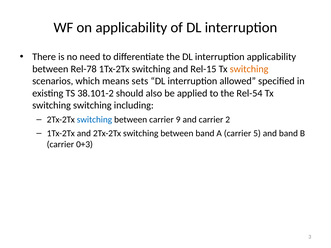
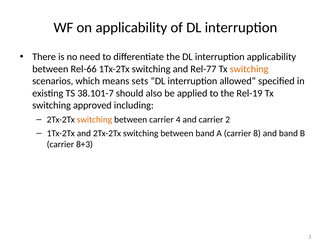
Rel-78: Rel-78 -> Rel-66 (84, 69)
Rel-15: Rel-15 -> Rel-77 (203, 69)
38.101-2: 38.101-2 -> 38.101-7 (96, 93)
Rel-54: Rel-54 -> Rel-19 (249, 93)
switching switching: switching -> approved (92, 105)
switching colour: blue -> orange (94, 120)
9: 9 -> 4 (178, 120)
5: 5 -> 8 (257, 134)
0+3: 0+3 -> 8+3 (84, 145)
